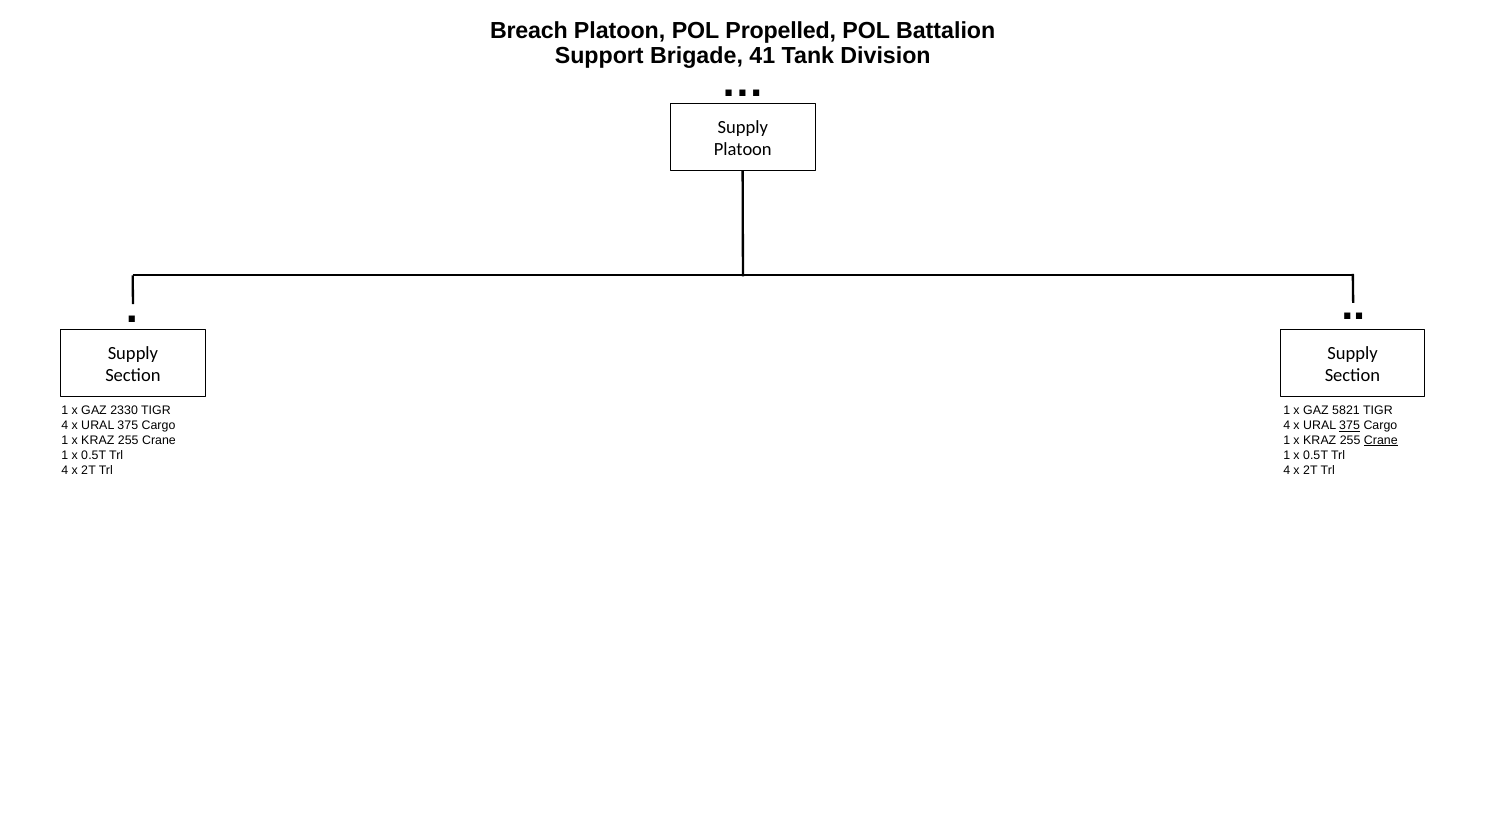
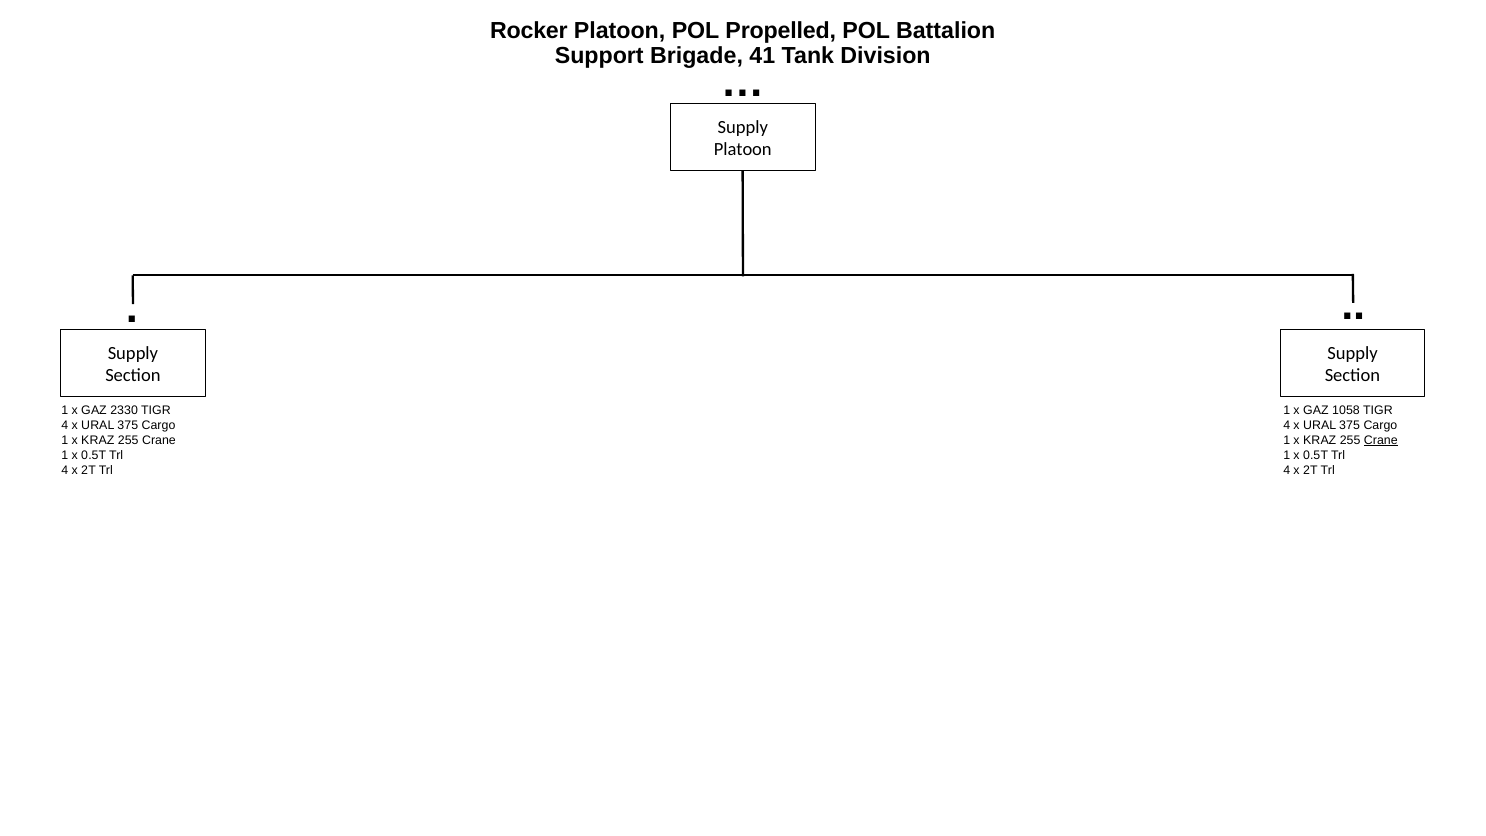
Breach: Breach -> Rocker (529, 31)
5821: 5821 -> 1058 (1346, 411)
375 underline: present -> none (1350, 426)
